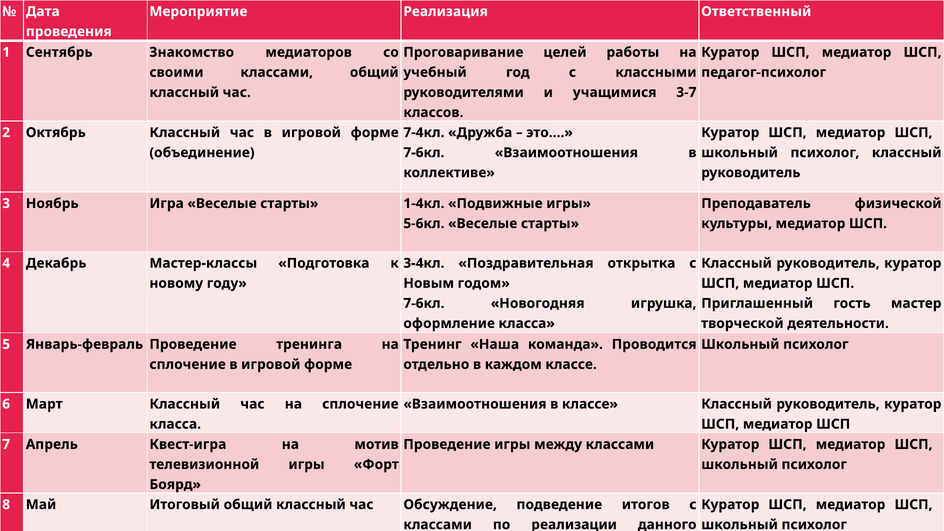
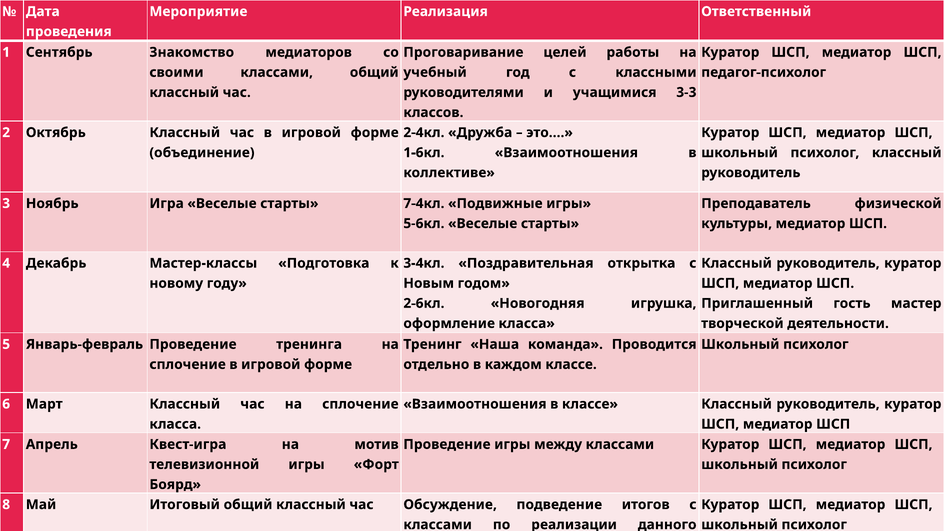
3-7: 3-7 -> 3-3 (686, 92)
7-4кл: 7-4кл -> 2-4кл (424, 133)
7-6кл: 7-6кл -> 1-6кл (424, 153)
1-4кл: 1-4кл -> 7-4кл (424, 203)
7-6кл: 7-6кл -> 2-6кл (424, 303)
